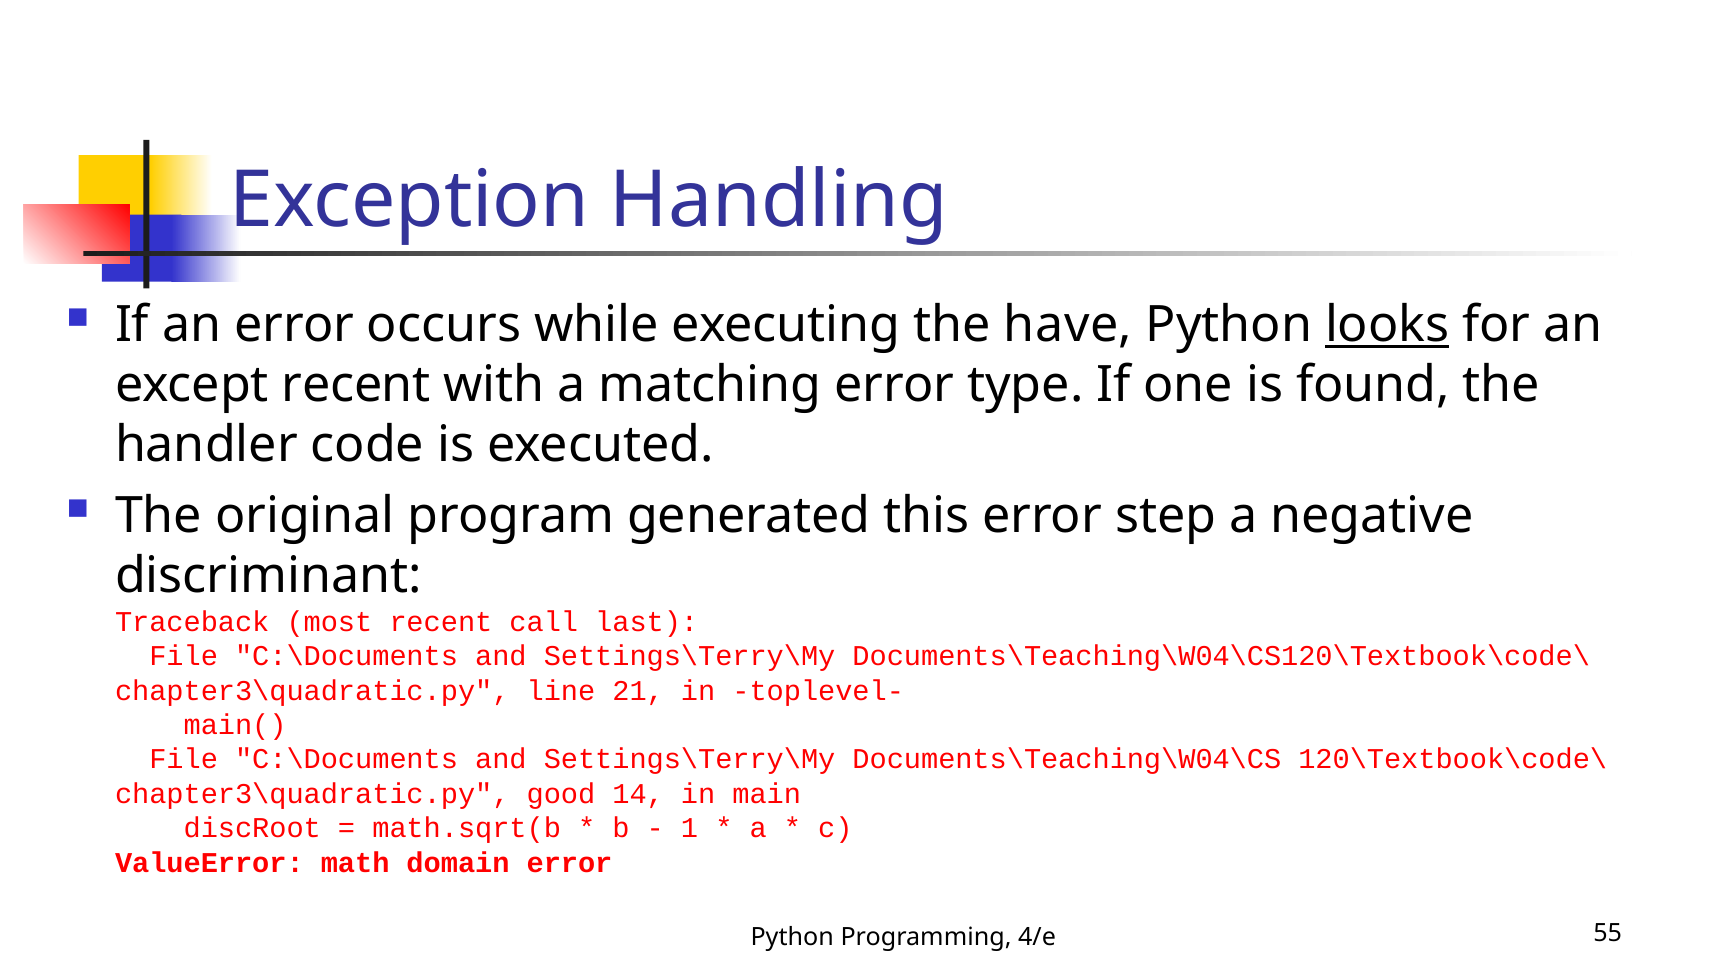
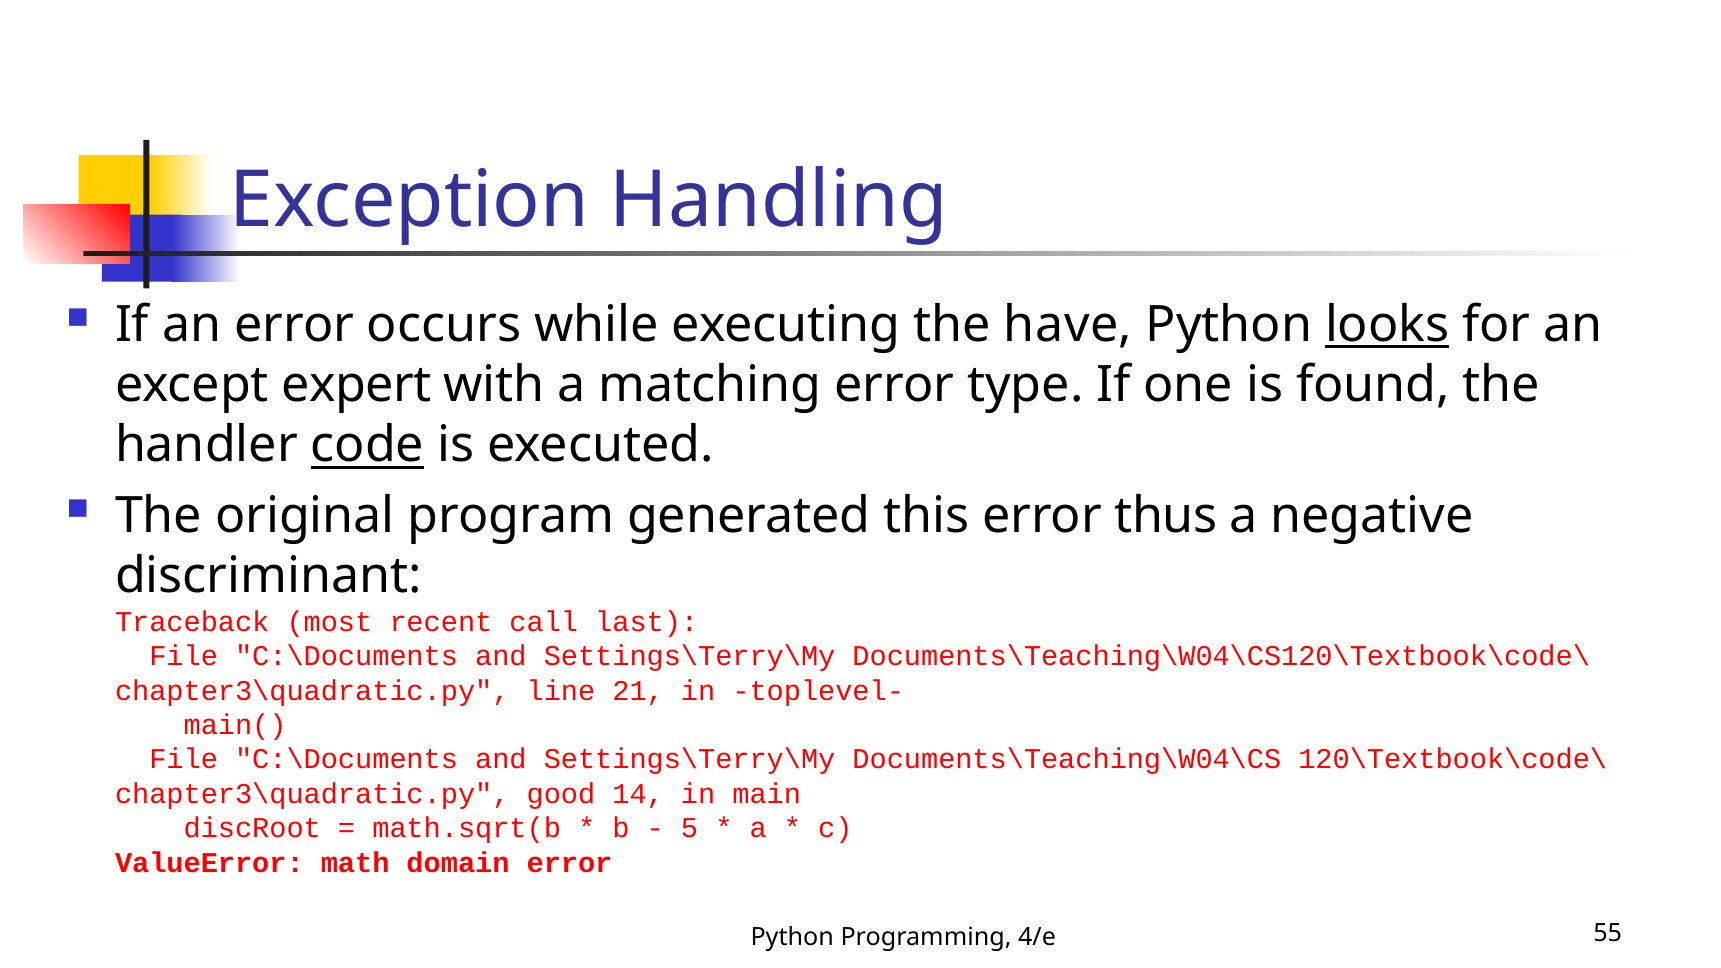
except recent: recent -> expert (356, 385)
code underline: none -> present (367, 445)
step: step -> thus (1166, 516)
1: 1 -> 5 (689, 828)
